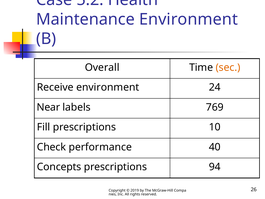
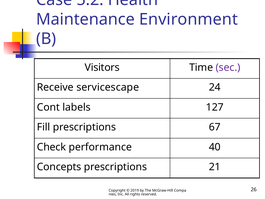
Overall: Overall -> Visitors (102, 67)
sec colour: orange -> purple (228, 67)
Receive environment: environment -> servicescape (108, 87)
Near: Near -> Cont (48, 107)
769: 769 -> 127 (215, 107)
10: 10 -> 67 (215, 127)
94: 94 -> 21 (215, 167)
